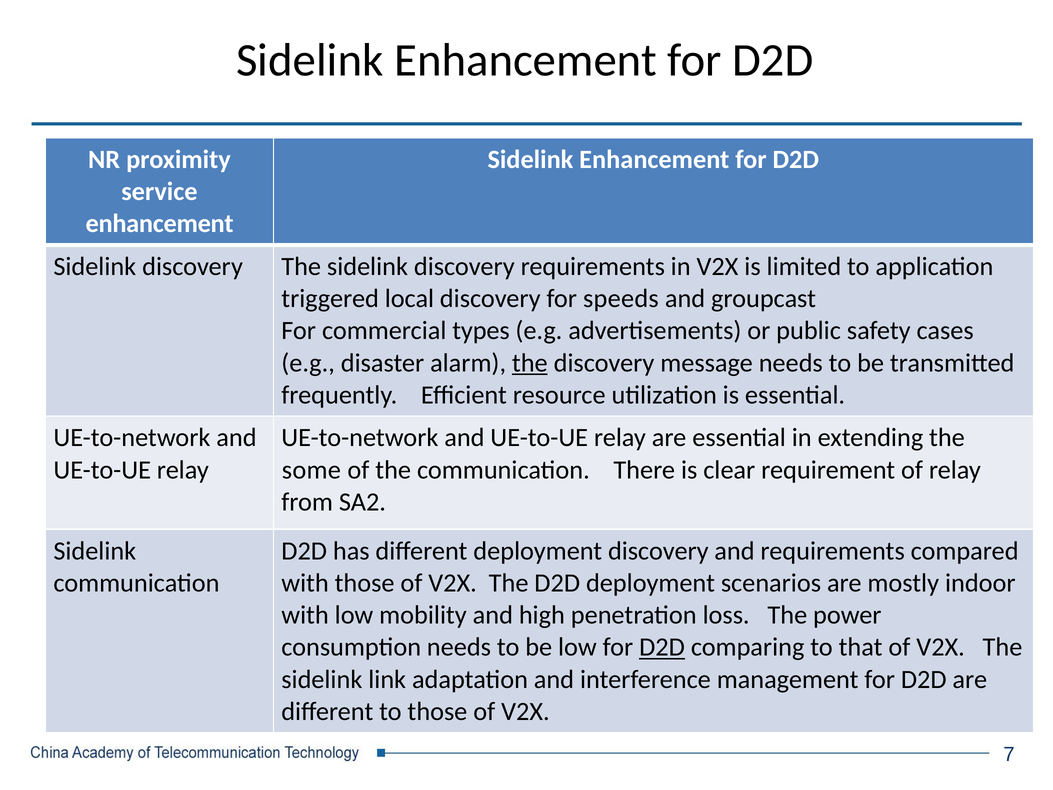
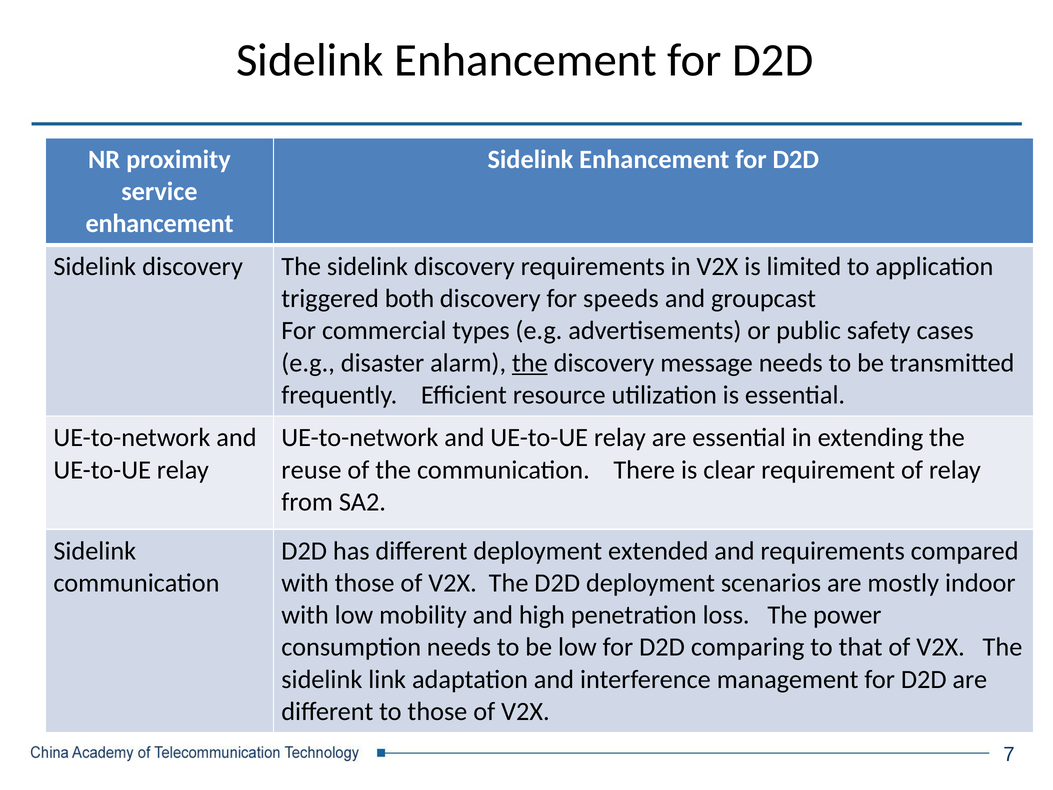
local: local -> both (410, 299)
some: some -> reuse (311, 470)
deployment discovery: discovery -> extended (658, 551)
D2D underline: present -> none (662, 647)
